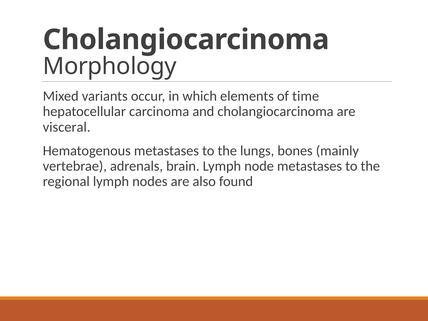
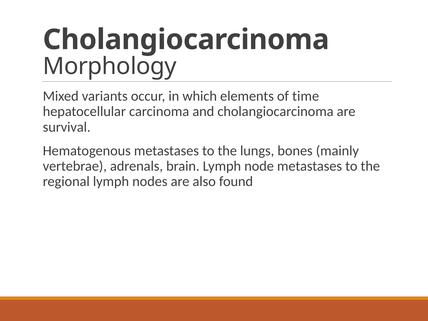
visceral: visceral -> survival (67, 127)
